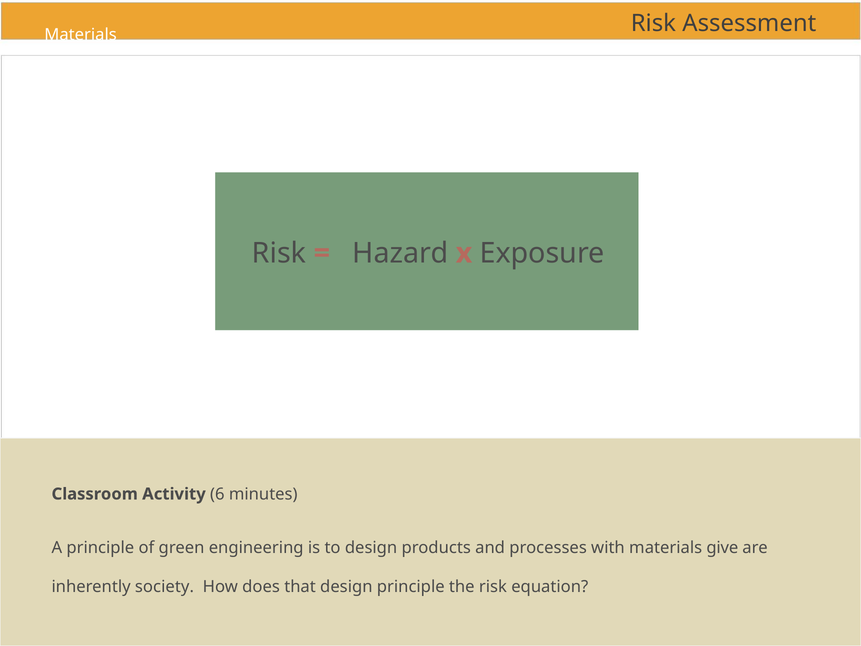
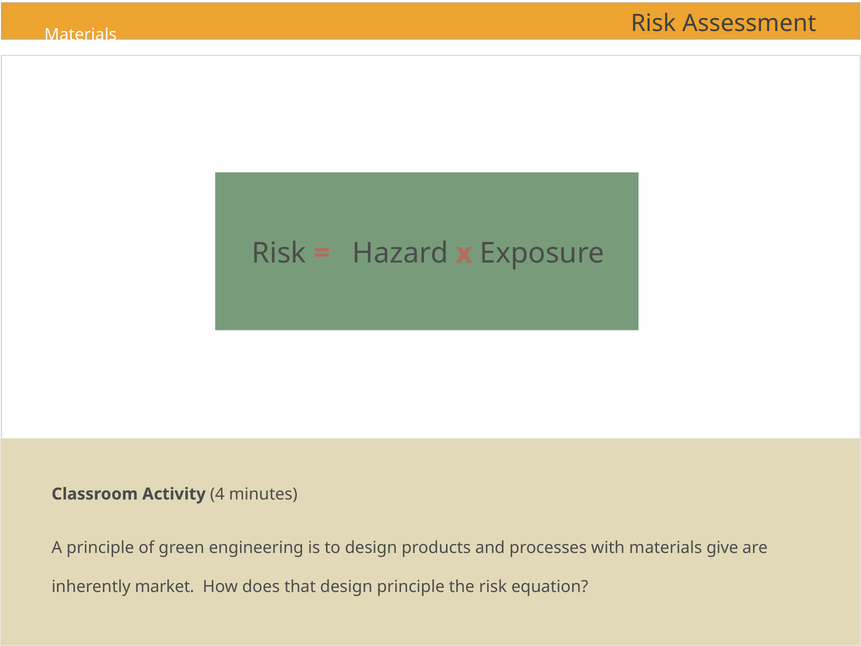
6: 6 -> 4 (217, 494)
society: society -> market (165, 587)
